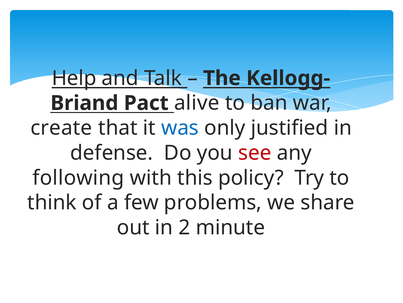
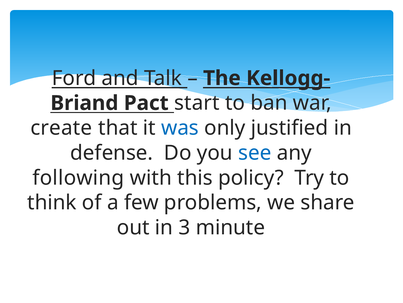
Help: Help -> Ford (74, 78)
alive: alive -> start (197, 103)
see colour: red -> blue (255, 153)
2: 2 -> 3 (184, 227)
